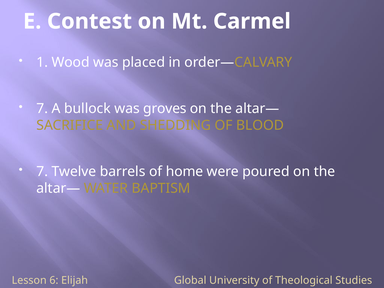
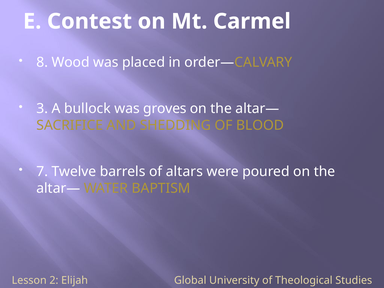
1: 1 -> 8 (42, 62)
7: 7 -> 3 (42, 109)
home: home -> altars (184, 172)
6: 6 -> 2 (54, 280)
